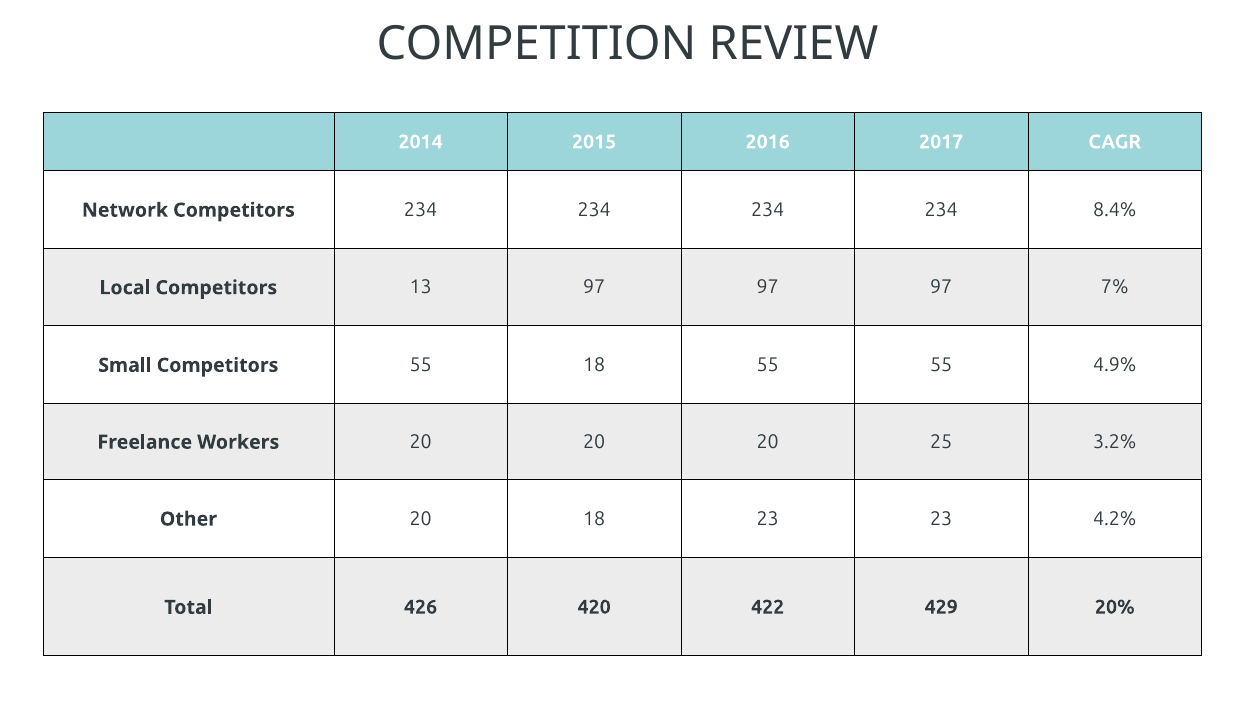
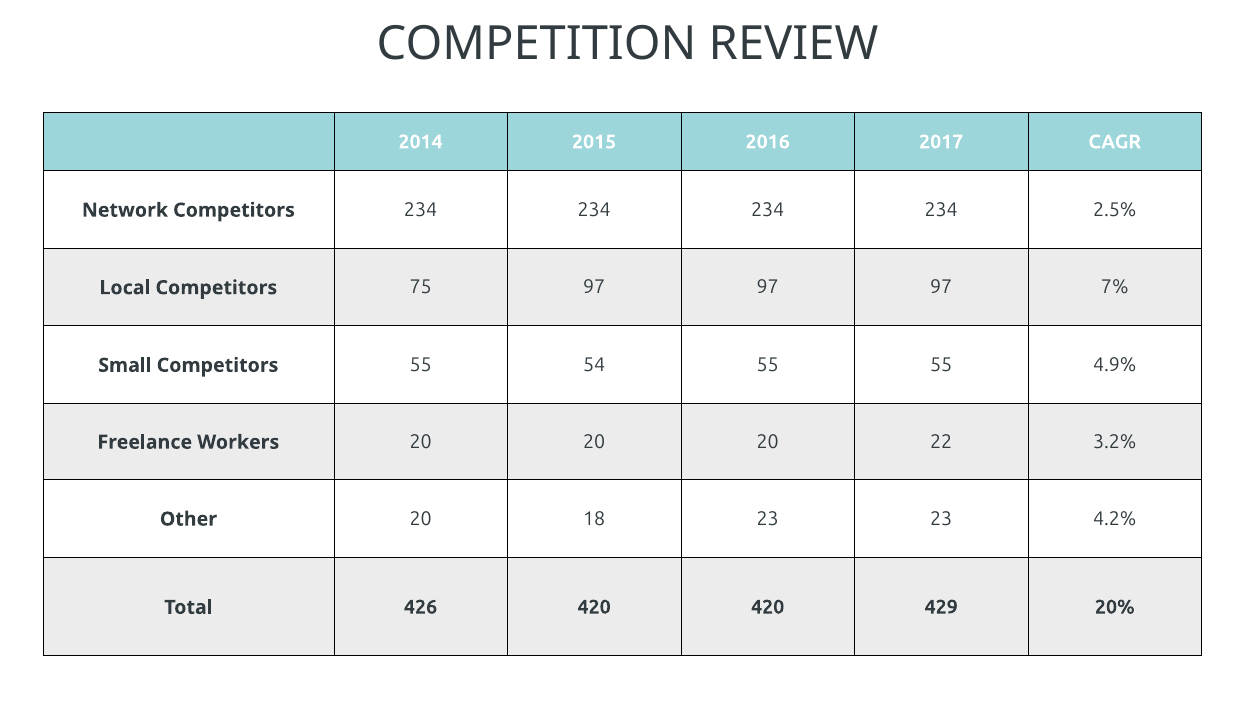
8.4%: 8.4% -> 2.5% (1115, 210)
13: 13 -> 75 (421, 287)
55 18: 18 -> 54 (594, 365)
25: 25 -> 22 (941, 442)
420 422: 422 -> 420 (768, 607)
